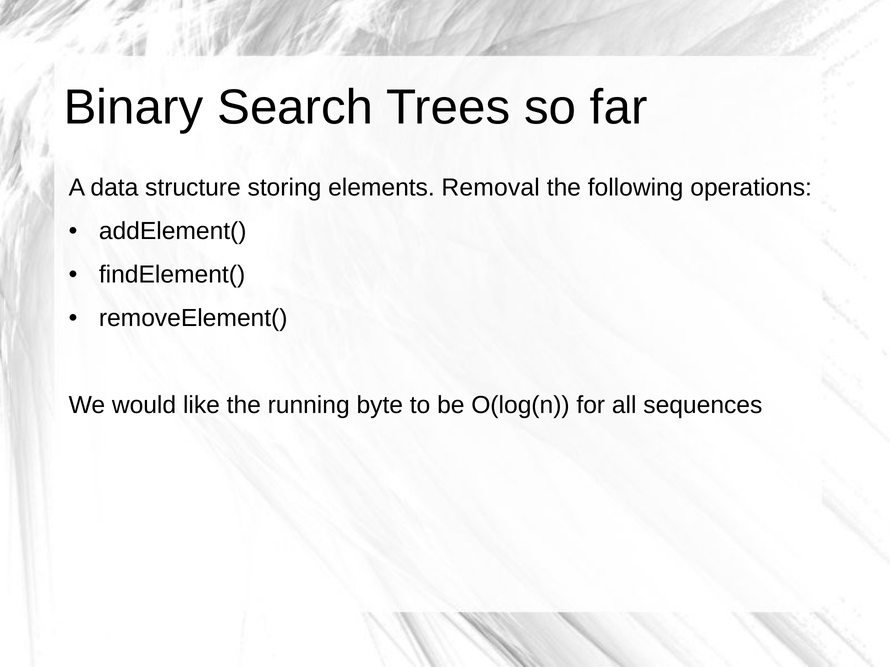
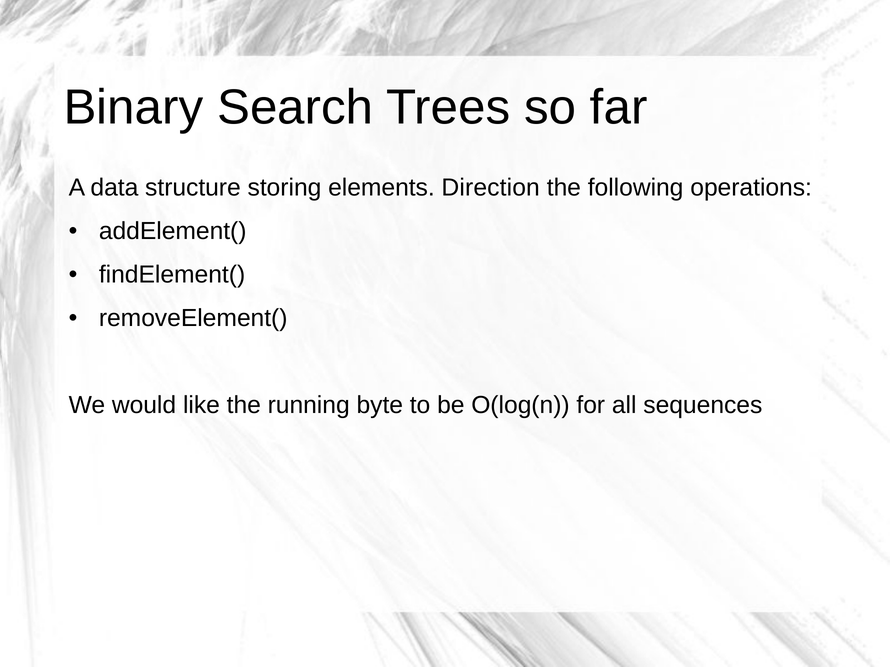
Removal: Removal -> Direction (491, 188)
